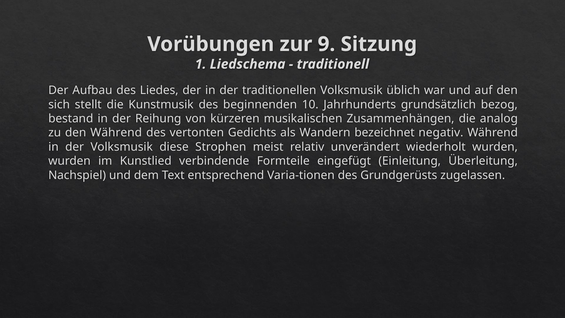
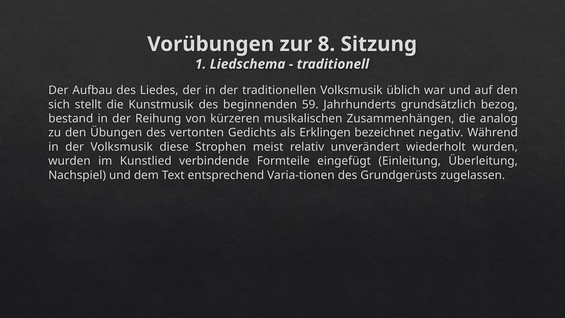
9: 9 -> 8 (326, 44)
10: 10 -> 59 (310, 104)
den Während: Während -> Übungen (116, 133)
Wandern: Wandern -> Erklingen (325, 133)
